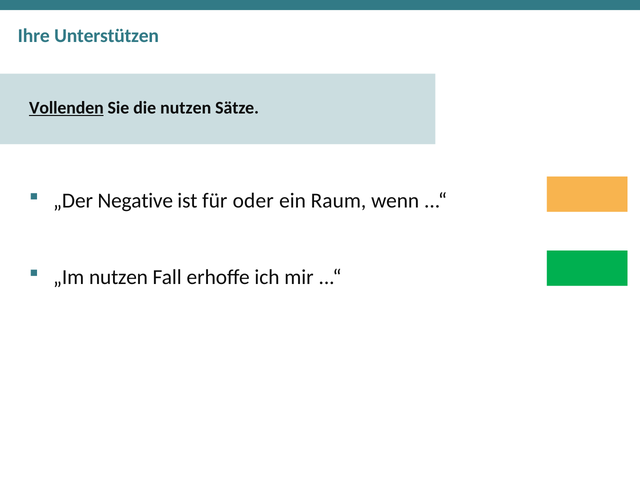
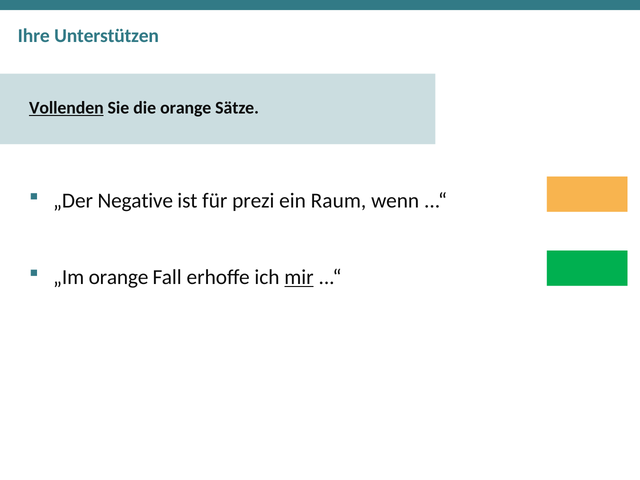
die nutzen: nutzen -> orange (186, 108)
oder: oder -> prezi (253, 200)
„Im nutzen: nutzen -> orange (119, 277)
mir underline: none -> present (299, 277)
